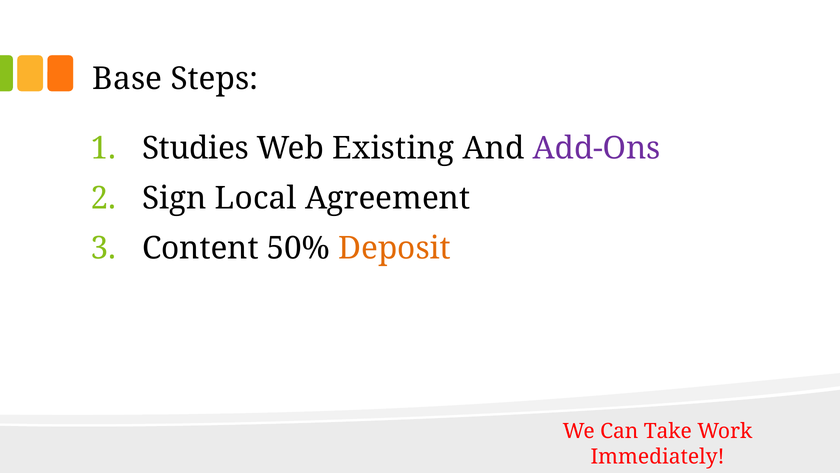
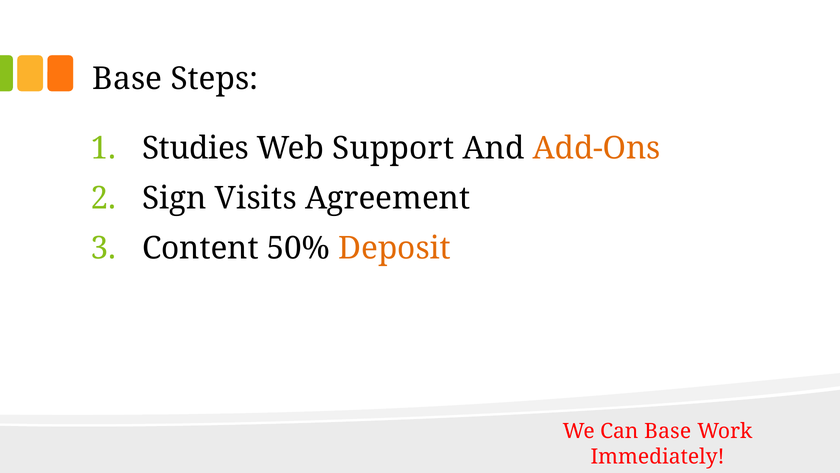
Existing: Existing -> Support (393, 148)
Add-Ons colour: purple -> orange (597, 148)
Local: Local -> Visits (256, 198)
Can Take: Take -> Base (668, 431)
